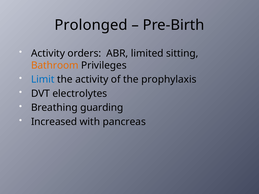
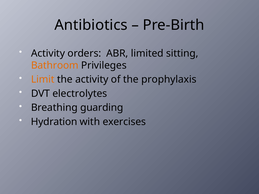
Prolonged: Prolonged -> Antibiotics (91, 25)
Limit colour: blue -> orange (43, 80)
Increased: Increased -> Hydration (54, 122)
pancreas: pancreas -> exercises (124, 122)
